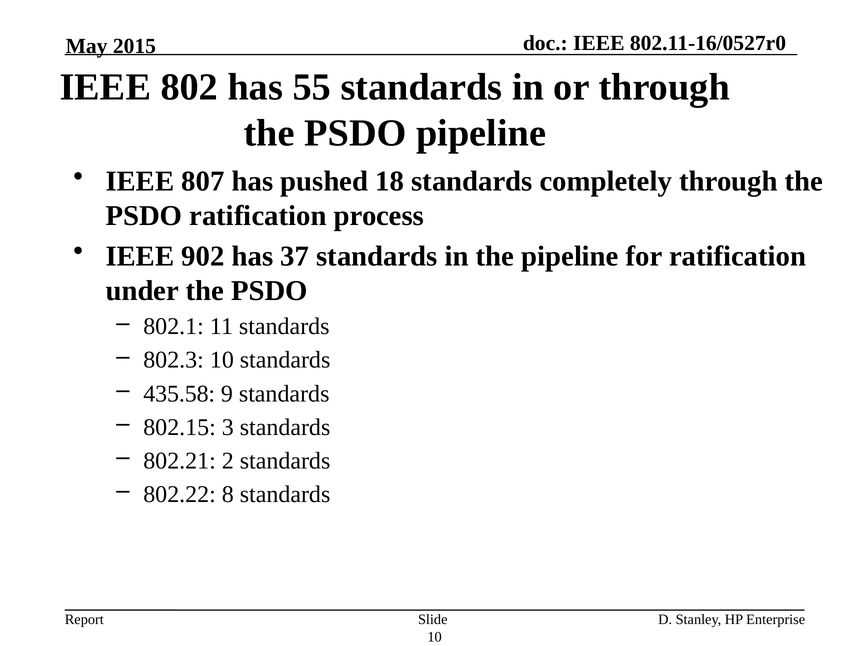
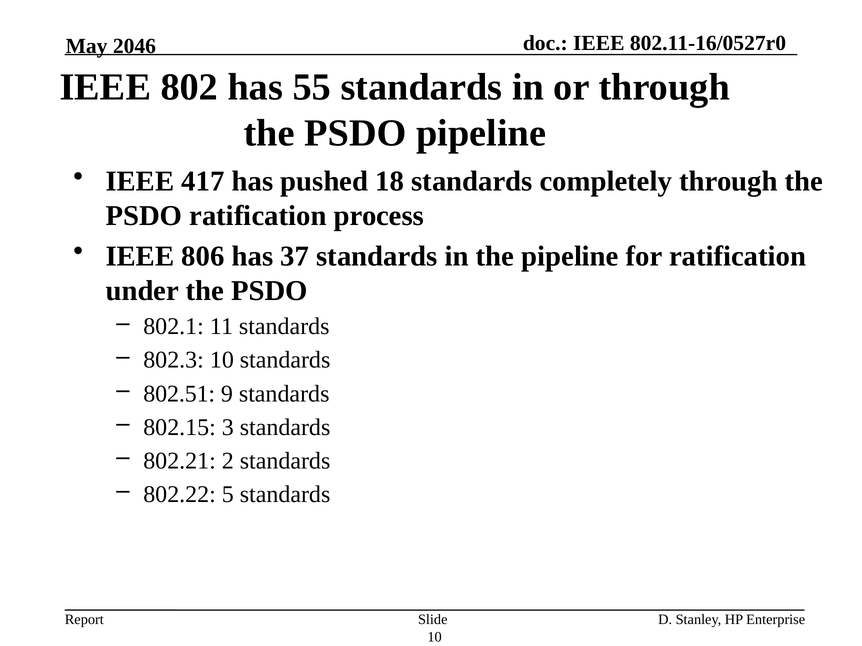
2015: 2015 -> 2046 (134, 46)
807: 807 -> 417 (203, 182)
902: 902 -> 806 (203, 256)
435.58: 435.58 -> 802.51 (179, 394)
8: 8 -> 5 (228, 494)
